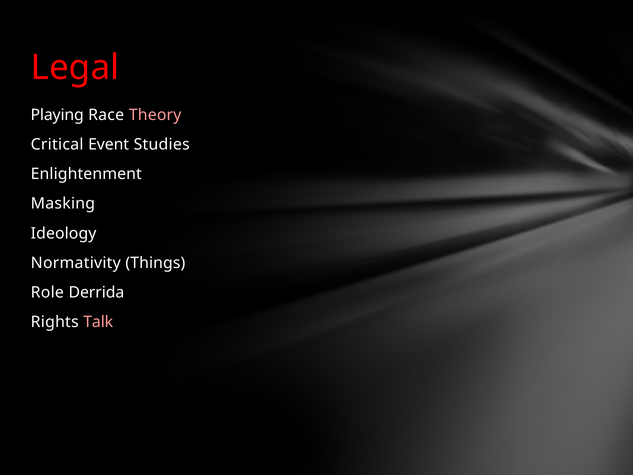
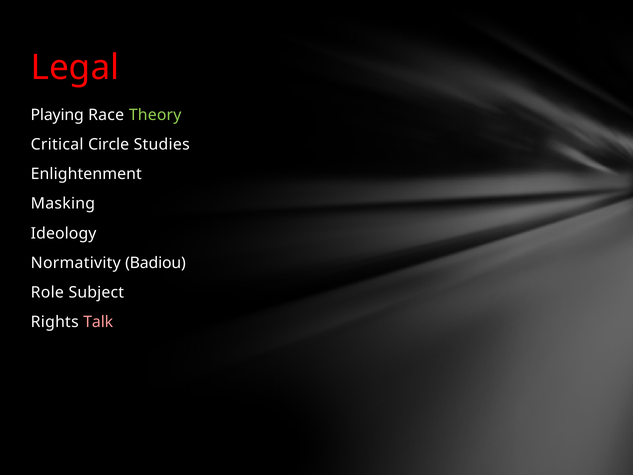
Theory colour: pink -> light green (155, 115)
Event: Event -> Circle (109, 145)
Things: Things -> Badiou (156, 263)
Derrida: Derrida -> Subject (96, 292)
